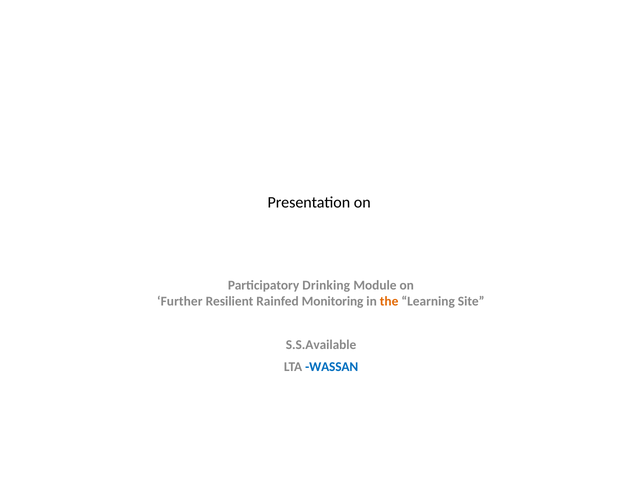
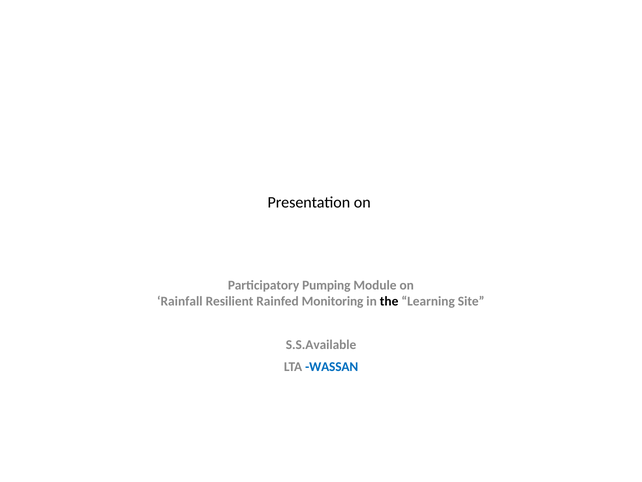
Drinking: Drinking -> Pumping (326, 285)
Further: Further -> Rainfall (180, 301)
the colour: orange -> black (389, 301)
